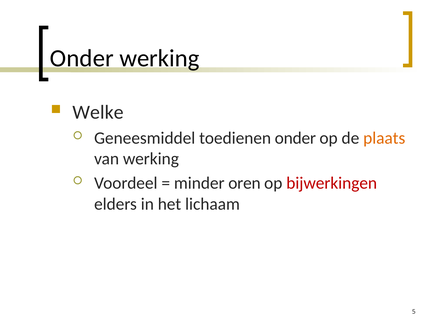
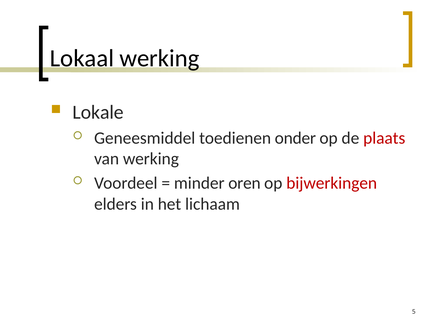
Onder: Onder -> Lokaal (82, 58)
Welke: Welke -> Lokale (98, 112)
plaats colour: orange -> red (384, 138)
